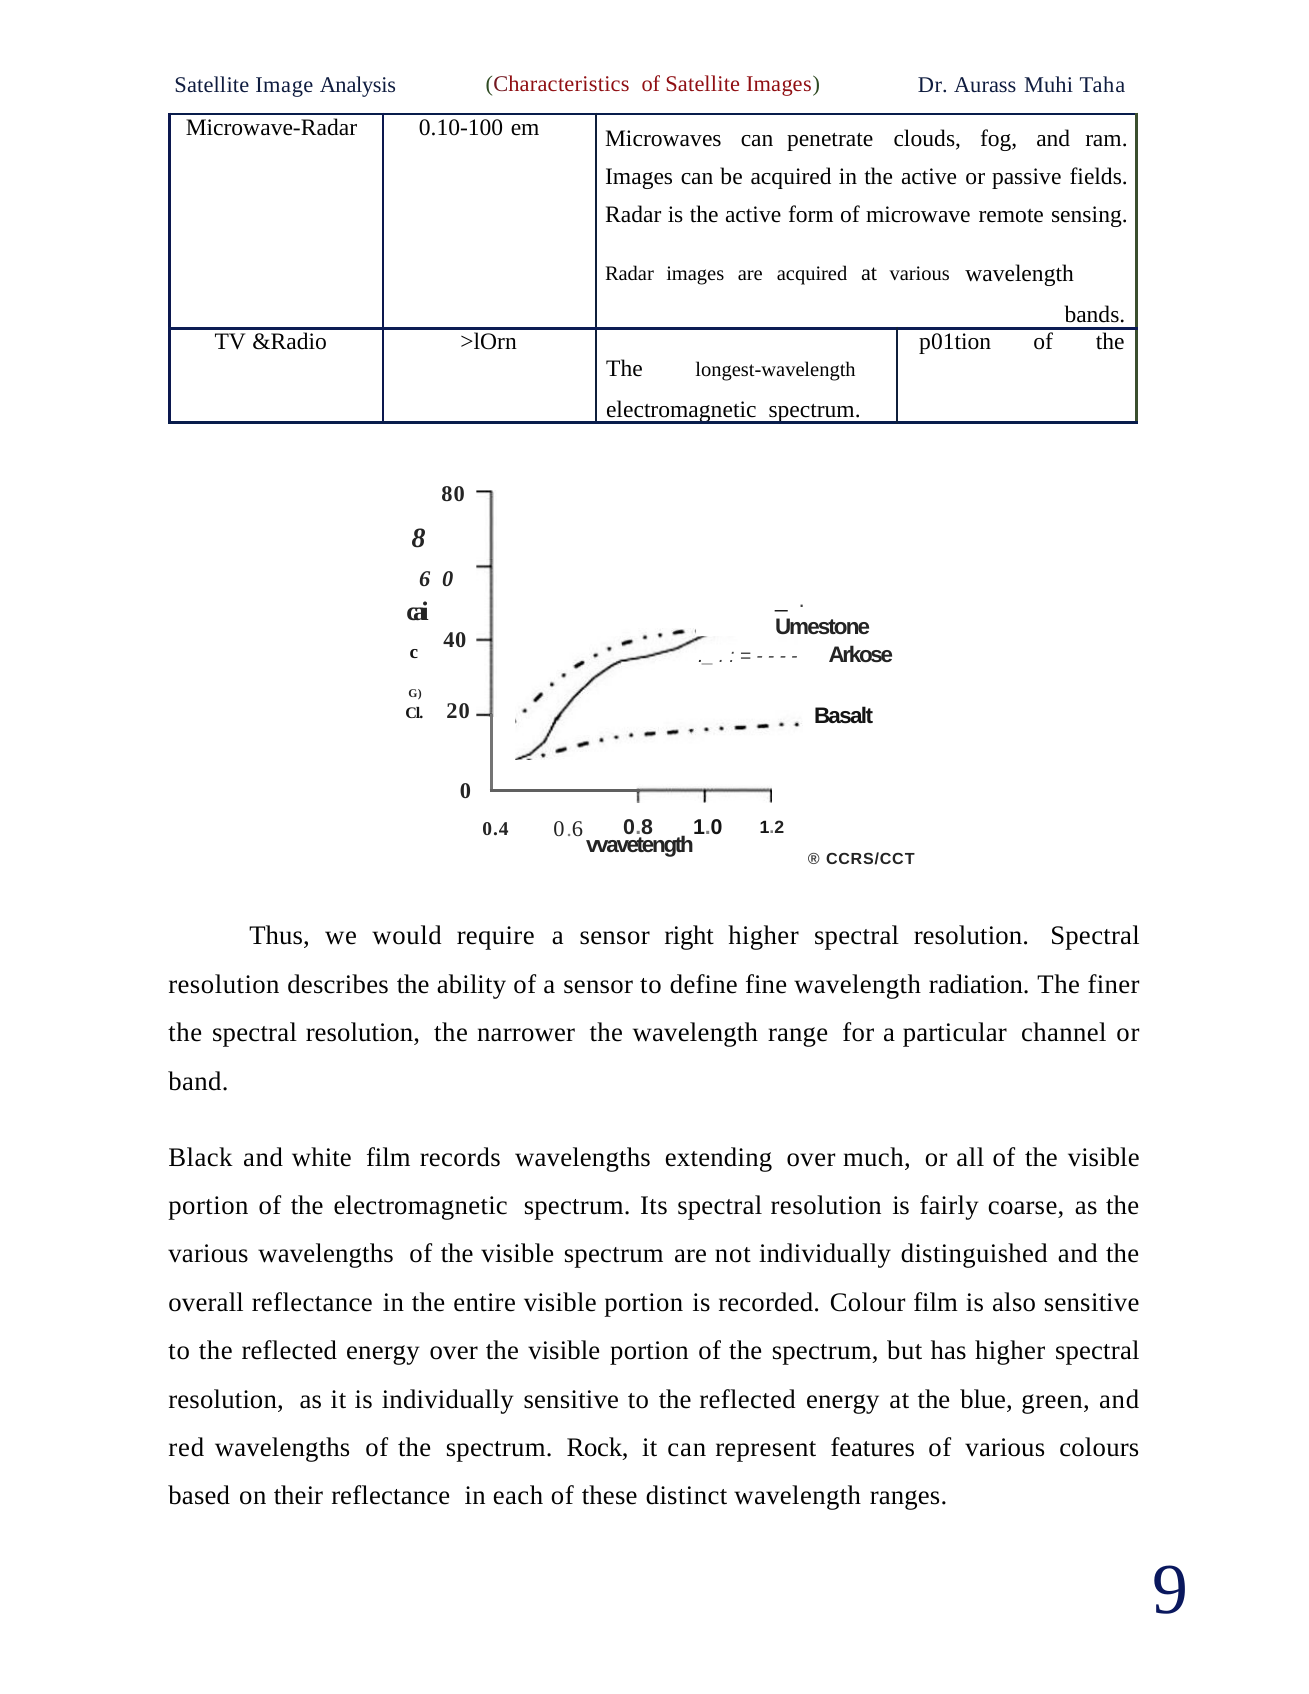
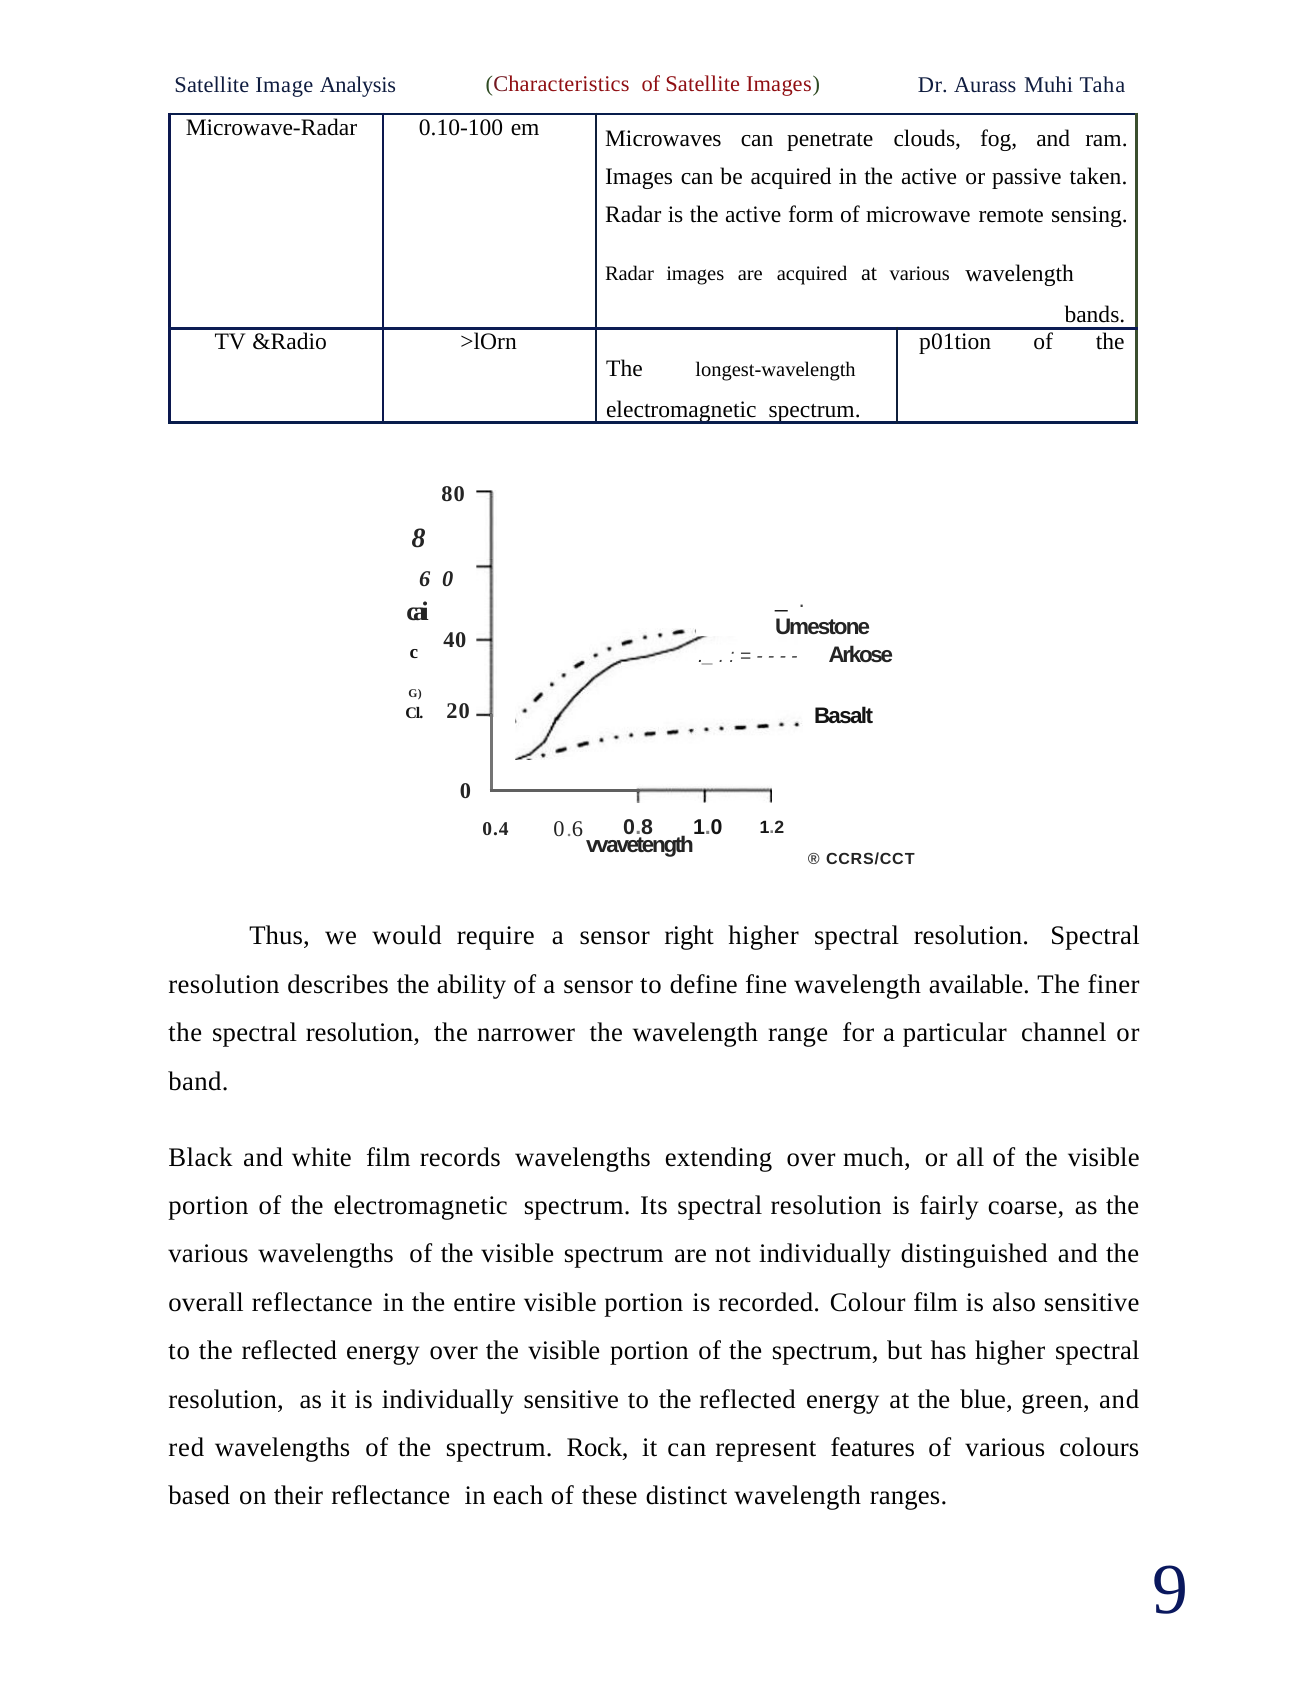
fields: fields -> taken (1099, 177)
radiation: radiation -> available (979, 984)
